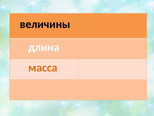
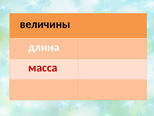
масса colour: orange -> red (43, 67)
